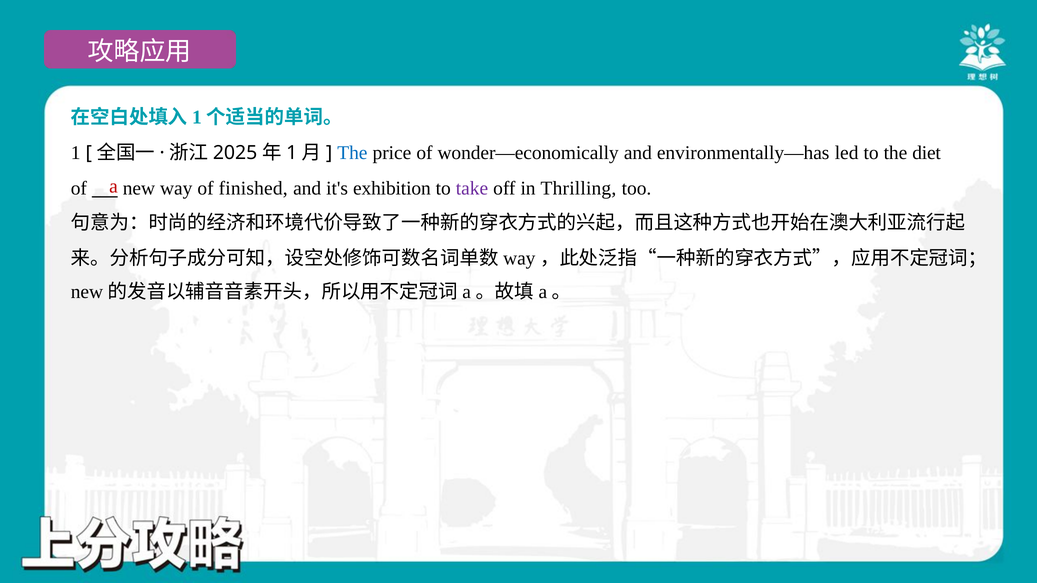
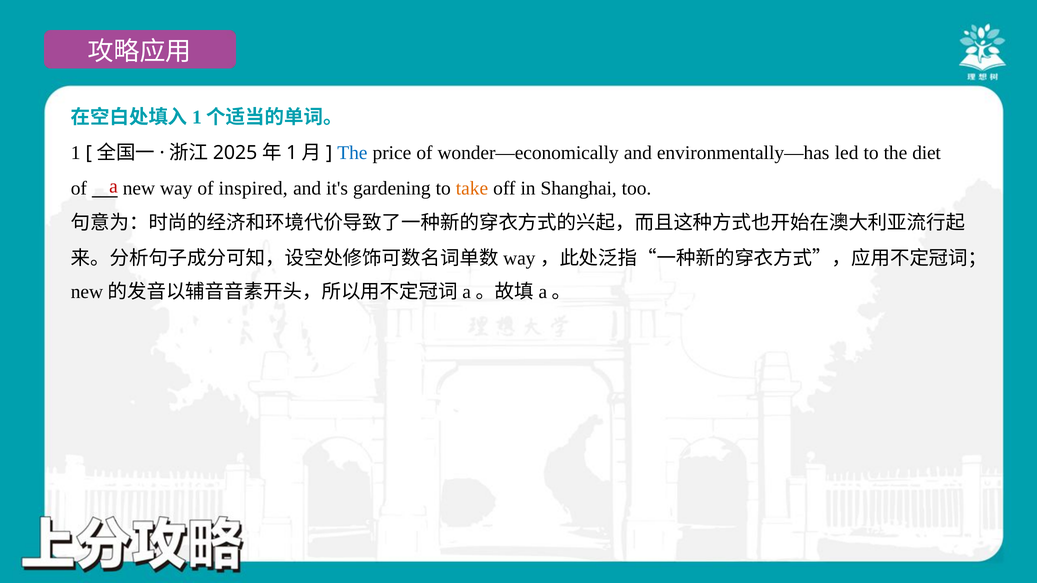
finished: finished -> inspired (253, 188)
exhibition: exhibition -> gardening (392, 188)
take colour: purple -> orange (472, 188)
Thrilling: Thrilling -> Shanghai (579, 188)
